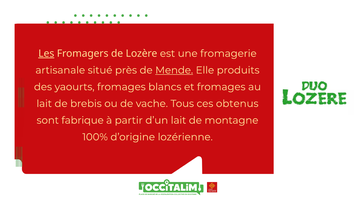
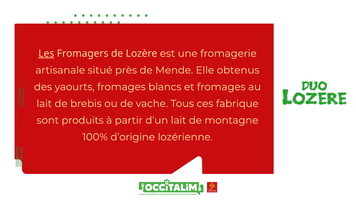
Mende underline: present -> none (174, 70)
produits: produits -> obtenus (238, 70)
obtenus: obtenus -> fabrique (237, 104)
fabrique: fabrique -> produits (83, 120)
